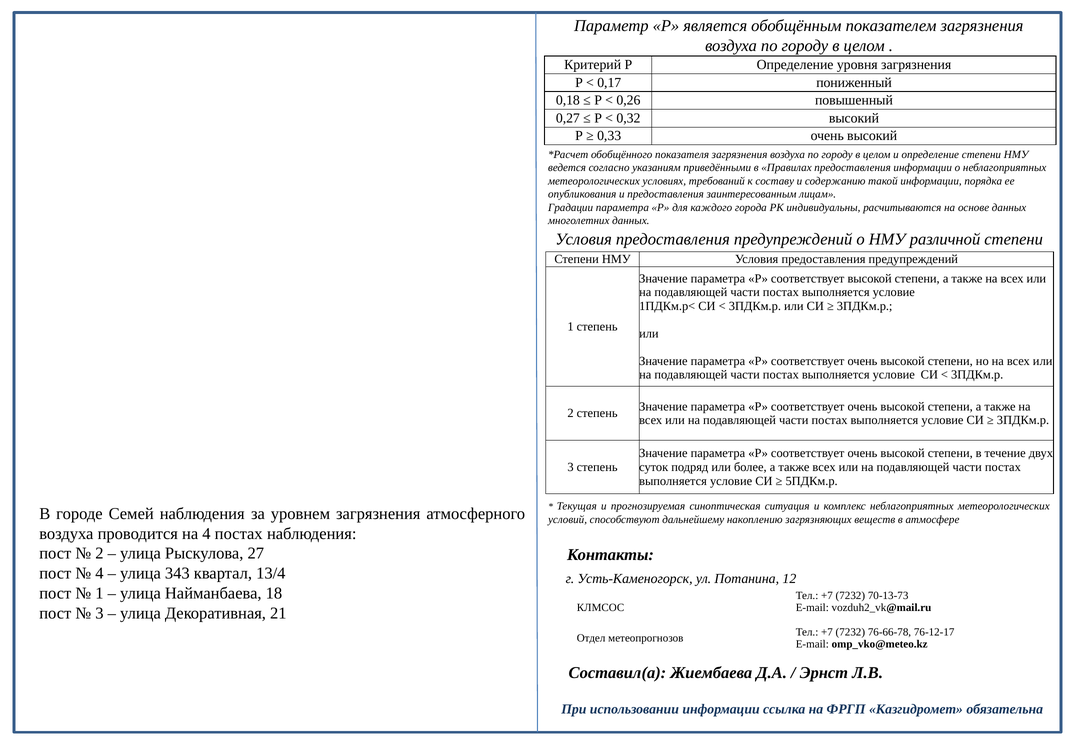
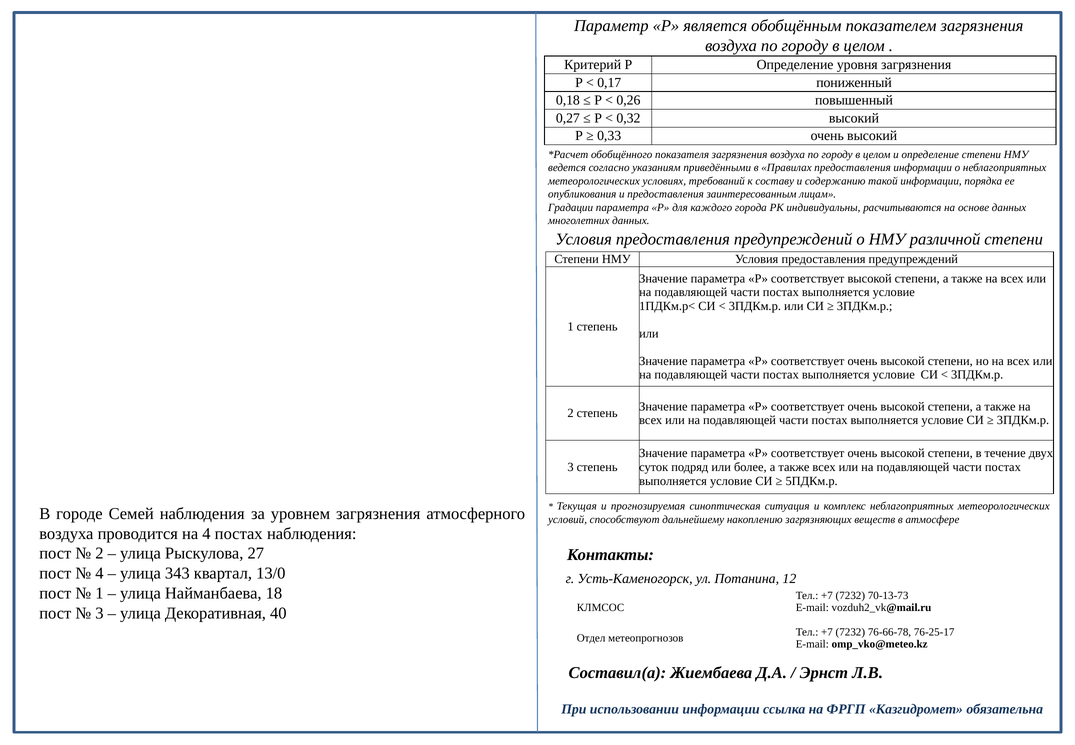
13/4: 13/4 -> 13/0 (271, 573)
21: 21 -> 40 (278, 612)
76-12-17: 76-12-17 -> 76-25-17 (934, 631)
